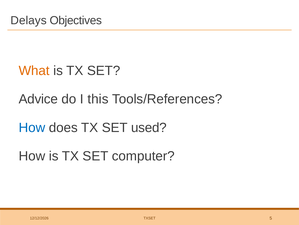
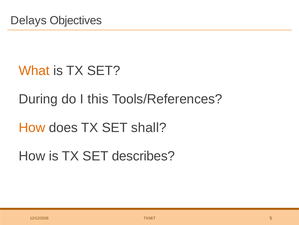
Advice: Advice -> During (38, 99)
How colour: blue -> orange (32, 127)
used: used -> shall (149, 127)
computer: computer -> describes (143, 156)
